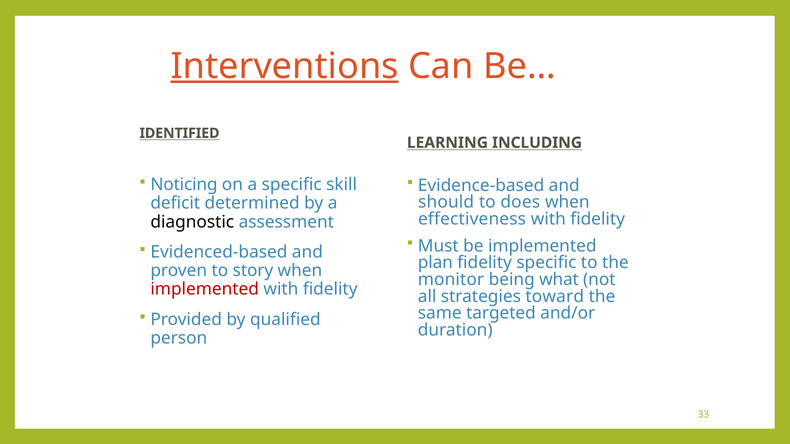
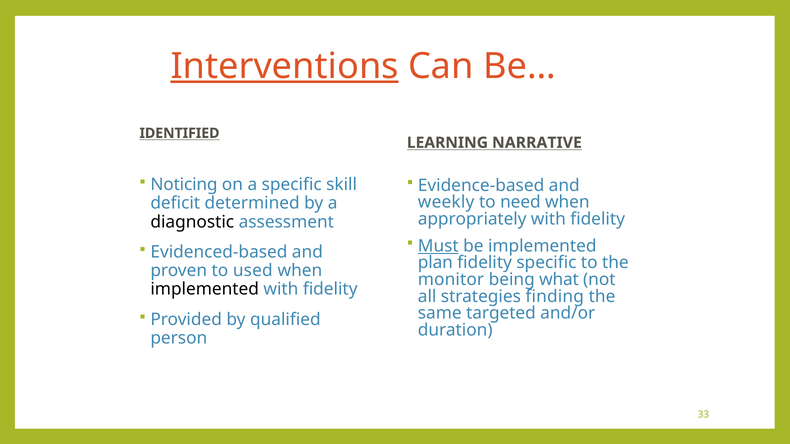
INCLUDING: INCLUDING -> NARRATIVE (537, 143)
should: should -> weekly (446, 202)
does: does -> need (520, 202)
effectiveness: effectiveness -> appropriately (472, 219)
Must underline: none -> present (438, 246)
story: story -> used (253, 271)
implemented colour: red -> black (205, 290)
toward: toward -> finding (555, 297)
